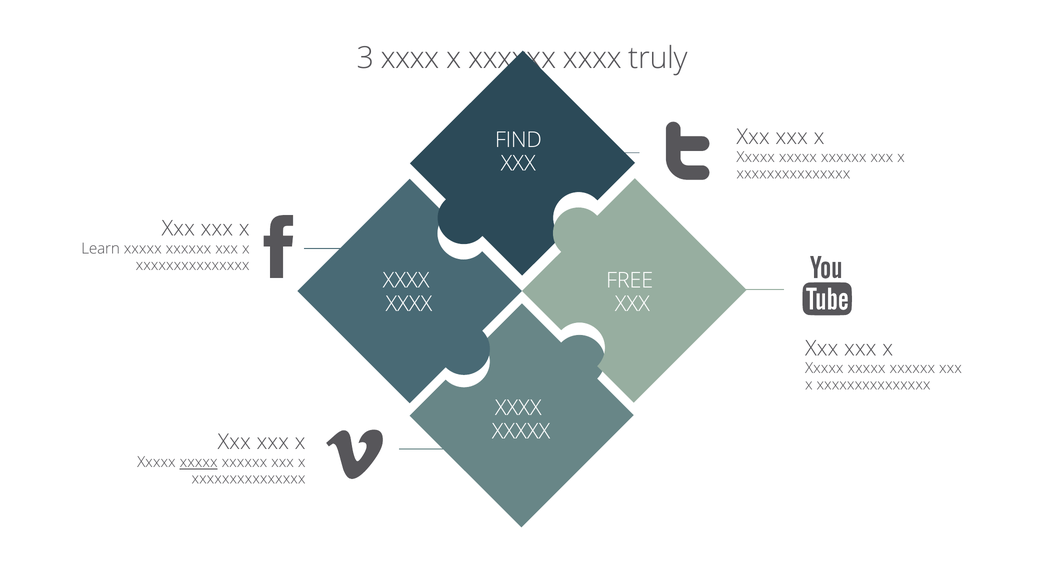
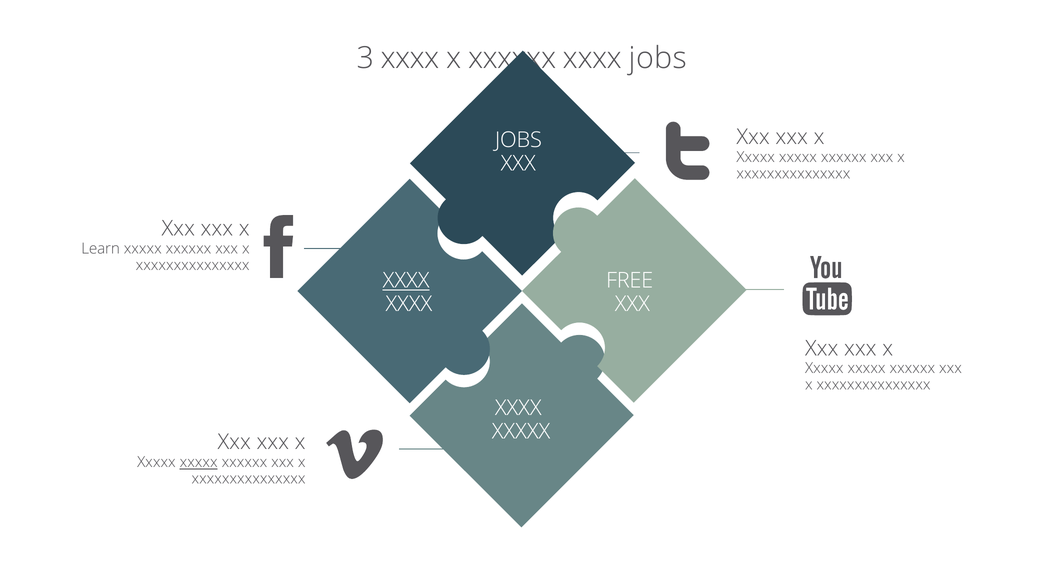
truly: truly -> jobs (658, 58)
FIND: FIND -> JOBS (518, 140)
XXXX underline: none -> present (406, 281)
